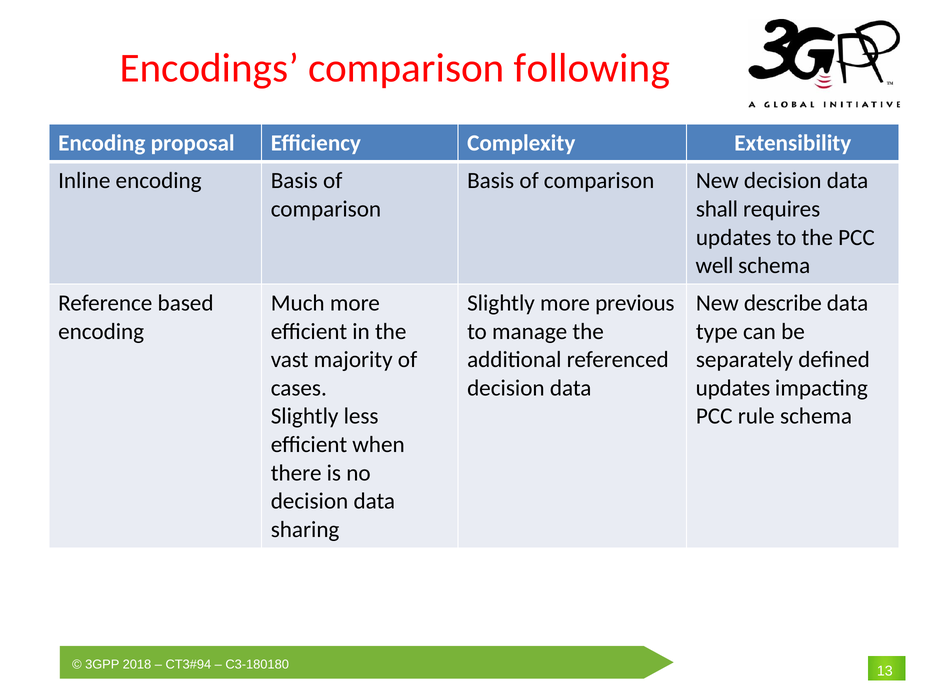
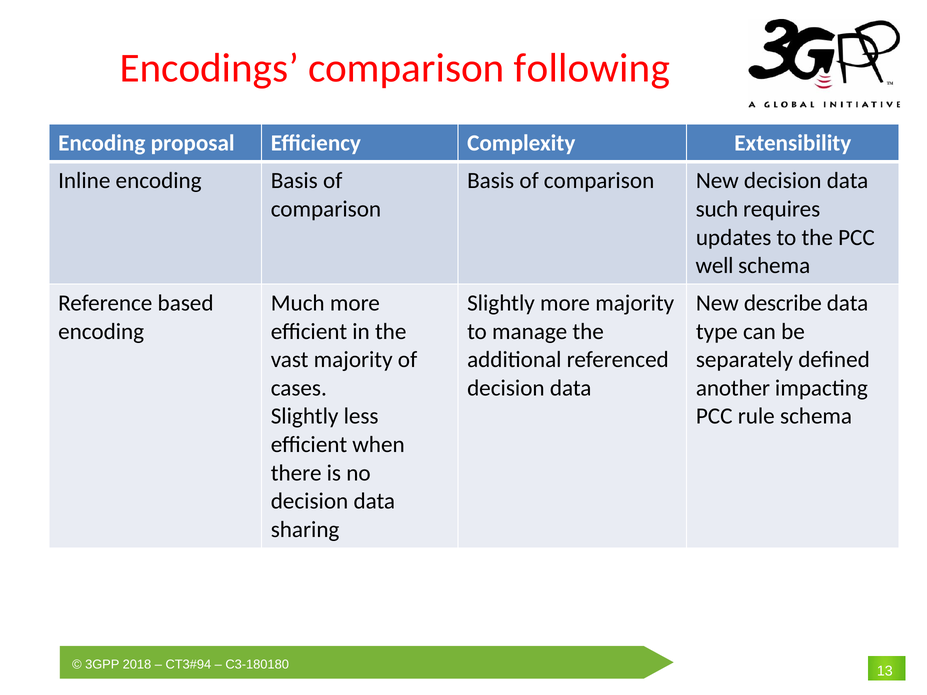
shall: shall -> such (717, 209)
more previous: previous -> majority (635, 303)
updates: updates -> another (733, 388)
